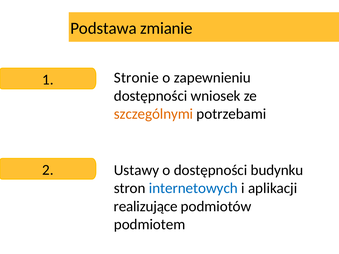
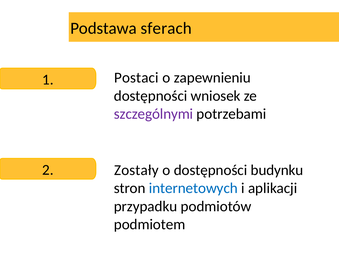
zmianie: zmianie -> sferach (166, 28)
Stronie: Stronie -> Postaci (136, 78)
szczególnymi colour: orange -> purple (154, 114)
Ustawy: Ustawy -> Zostały (136, 170)
realizujące: realizujące -> przypadku (146, 206)
